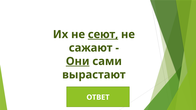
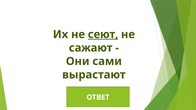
Они underline: present -> none (78, 61)
